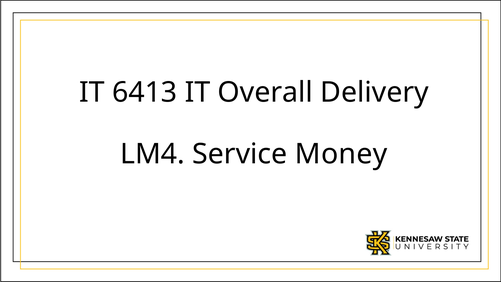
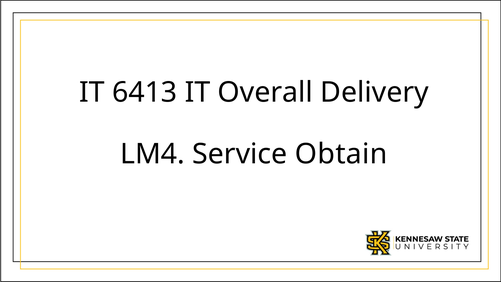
Money: Money -> Obtain (341, 154)
